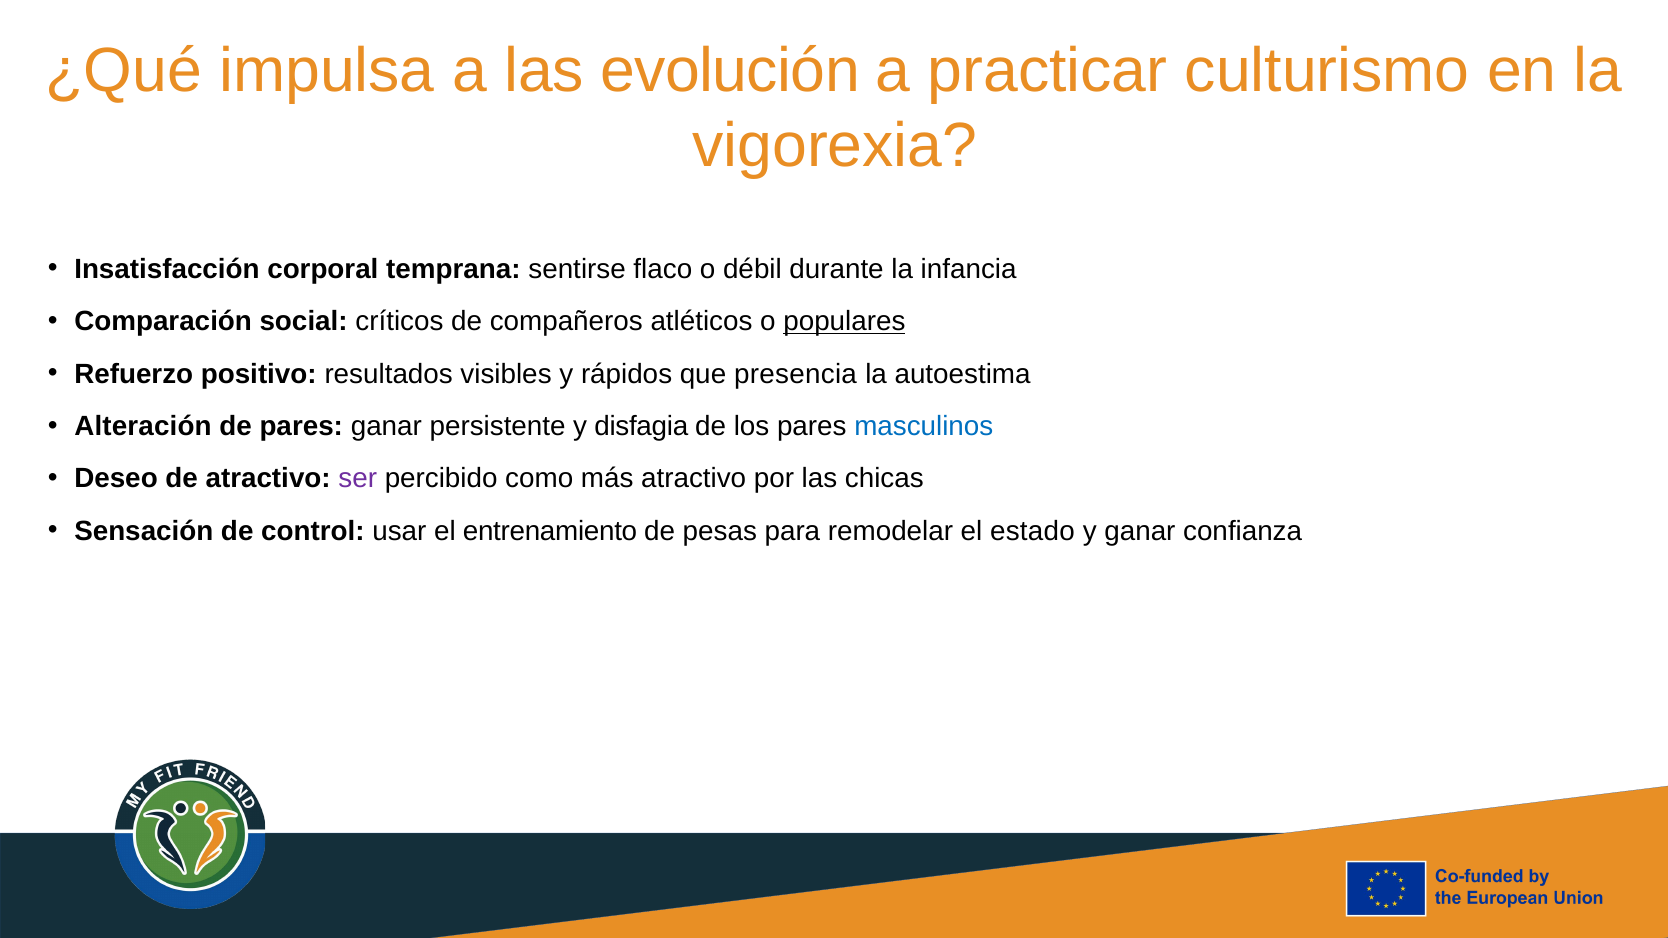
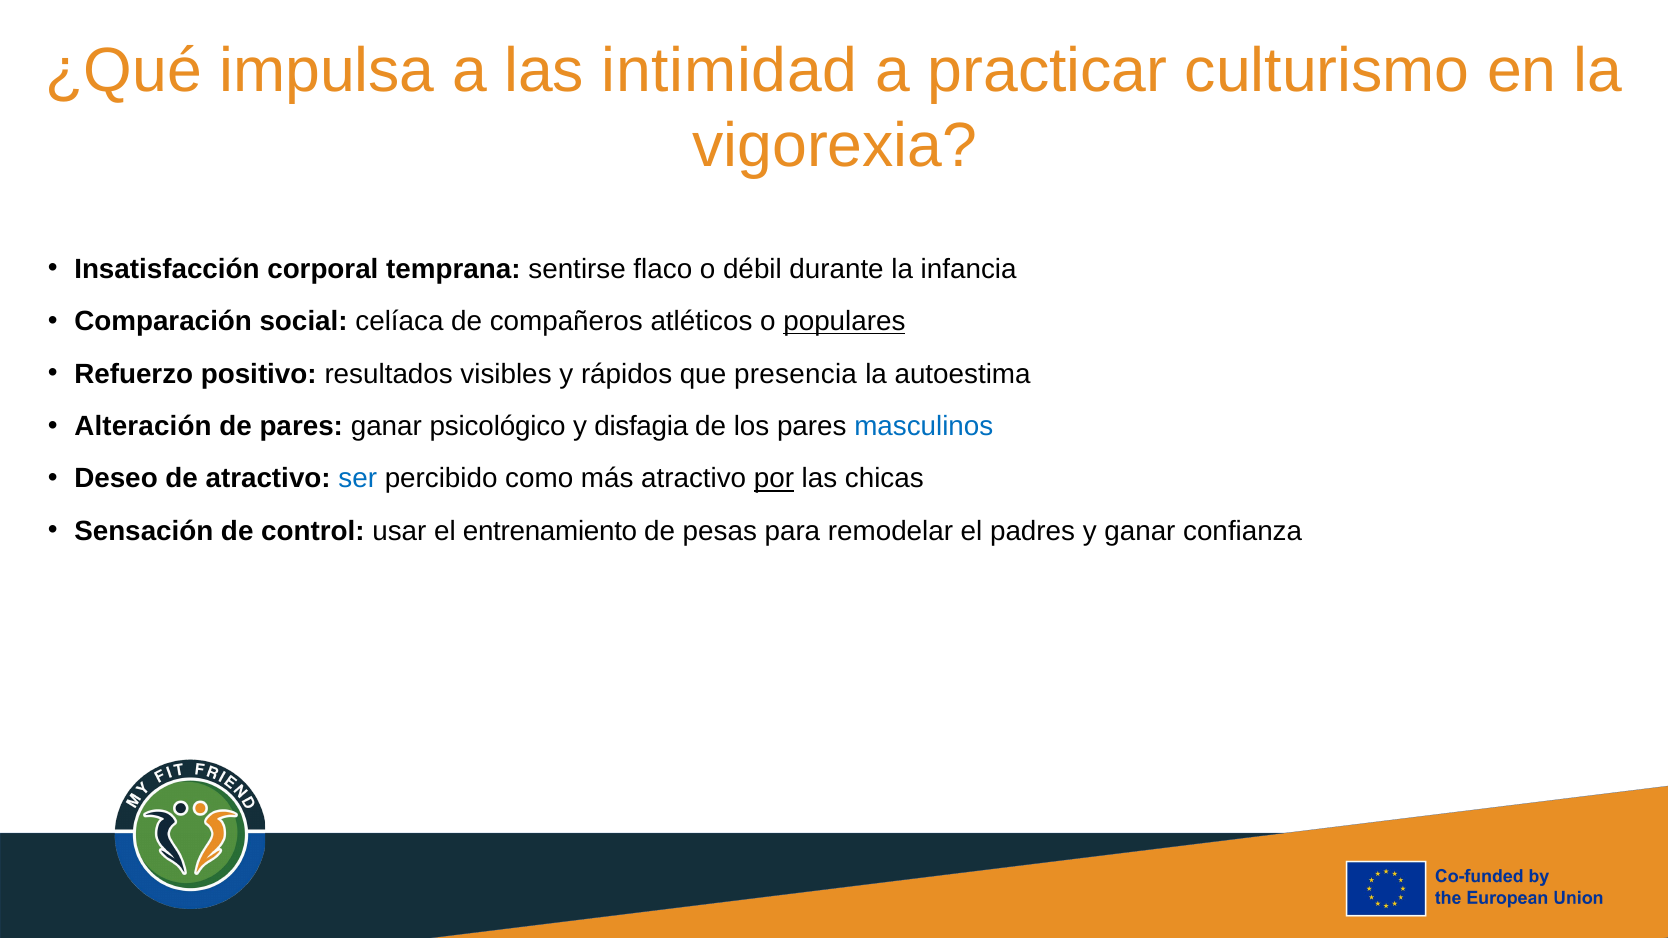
evolución: evolución -> intimidad (730, 71)
críticos: críticos -> celíaca (399, 322)
persistente: persistente -> psicológico (498, 427)
ser colour: purple -> blue (358, 479)
por underline: none -> present (774, 479)
estado: estado -> padres (1033, 531)
